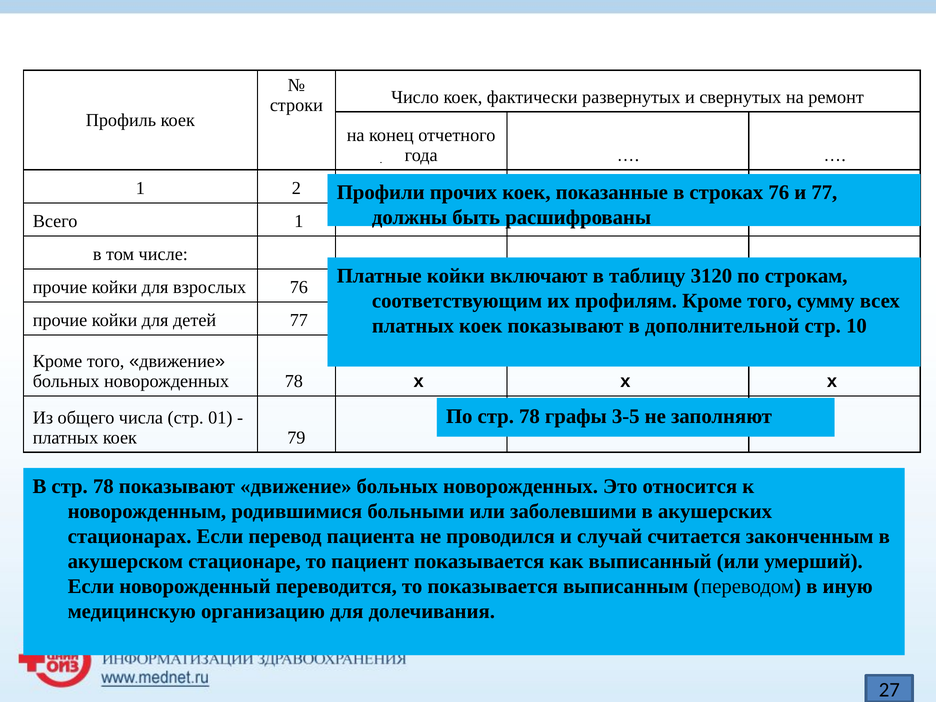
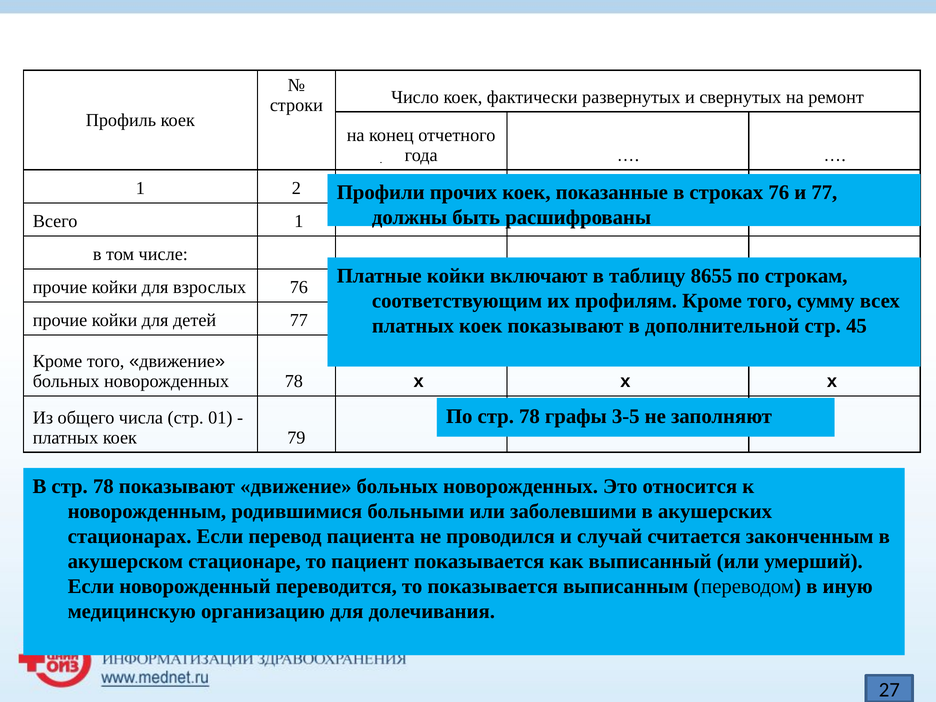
3120: 3120 -> 8655 (711, 276)
10: 10 -> 45 (857, 326)
